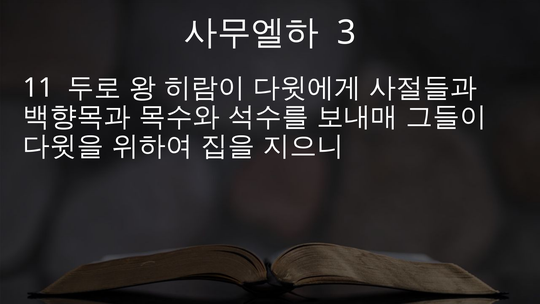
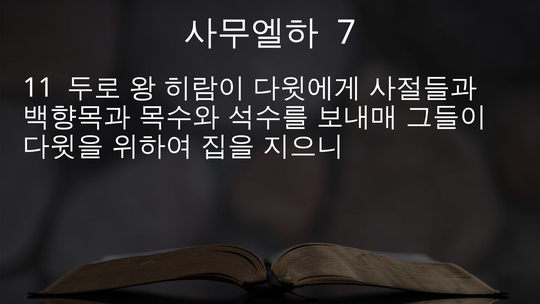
3: 3 -> 7 (347, 33)
